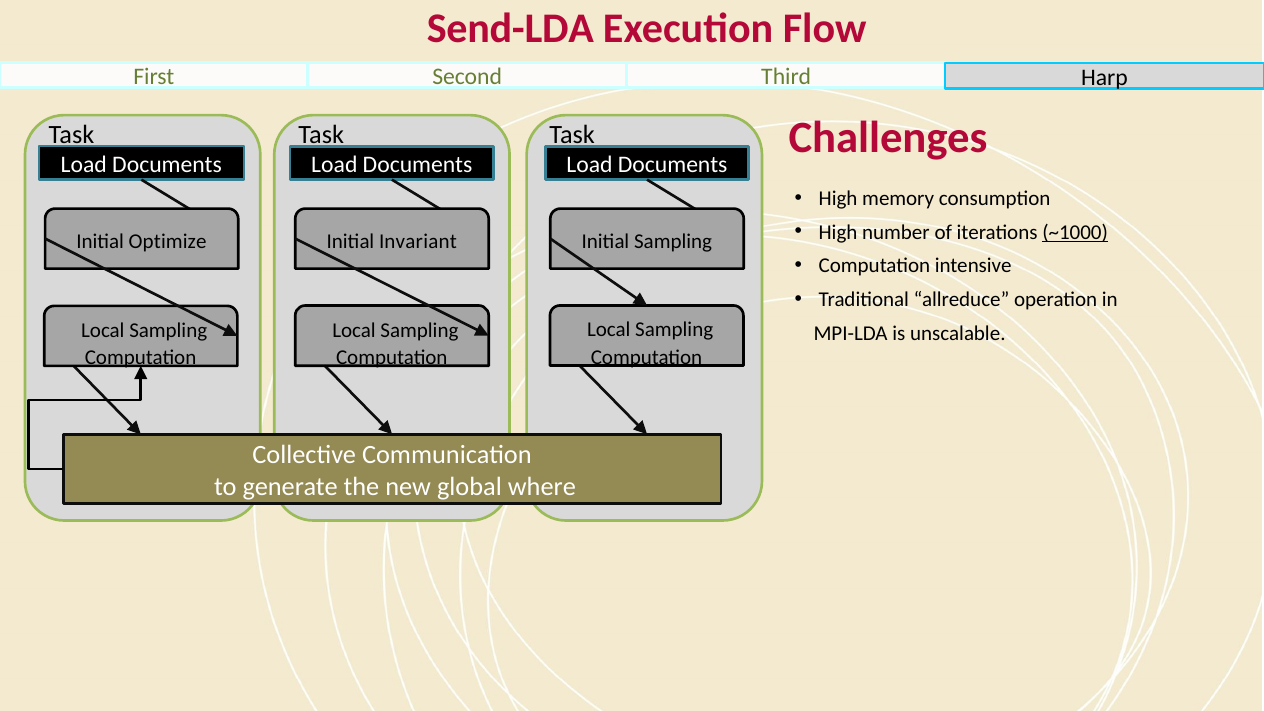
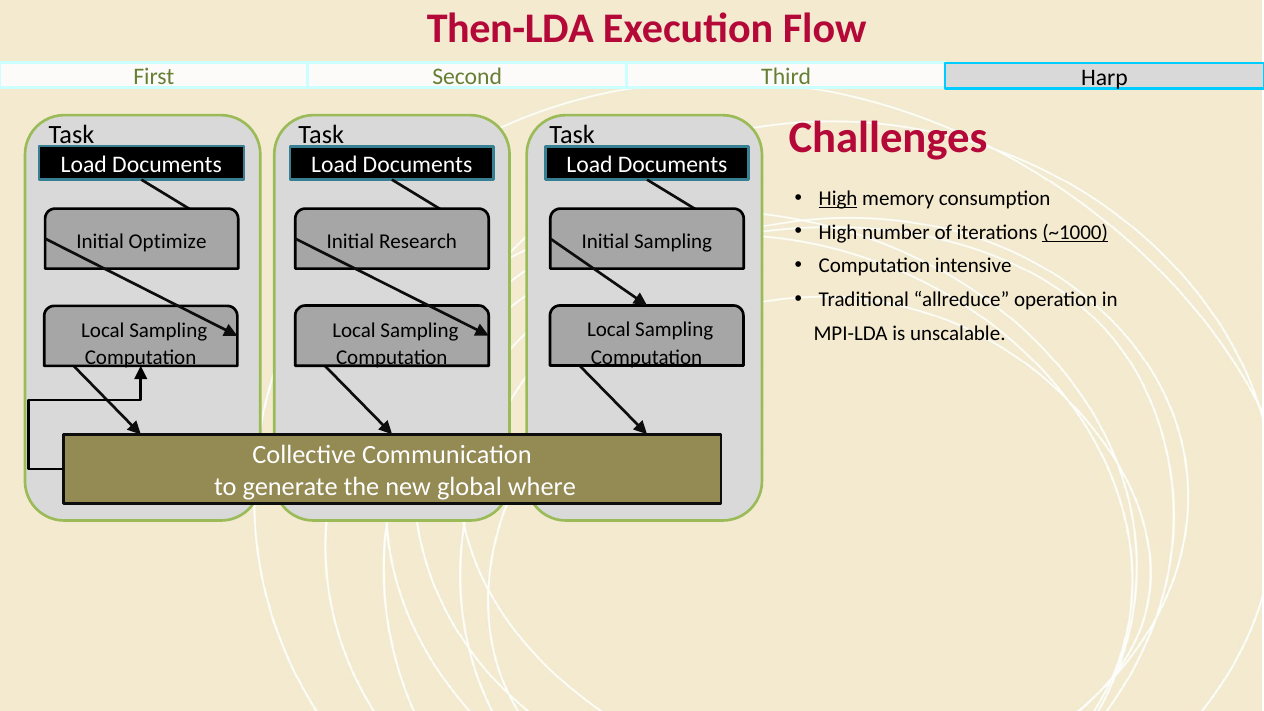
Send-LDA: Send-LDA -> Then-LDA (510, 29)
High underline: none -> present (838, 199)
Invariant: Invariant -> Research (418, 242)
